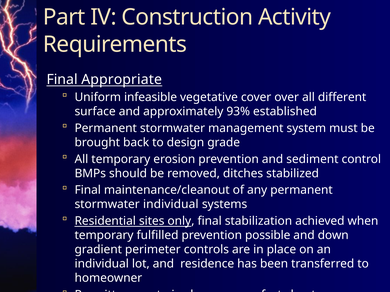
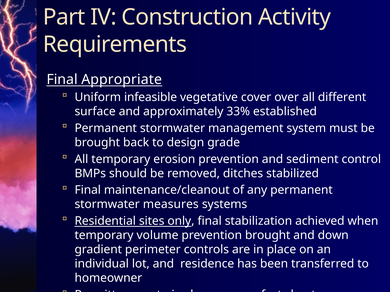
93%: 93% -> 33% (238, 112)
stormwater individual: individual -> measures (171, 205)
fulfilled: fulfilled -> volume (158, 236)
prevention possible: possible -> brought (268, 236)
